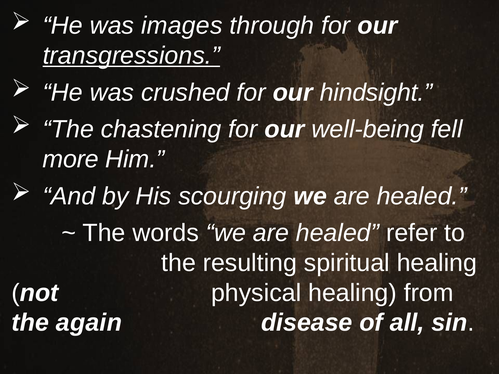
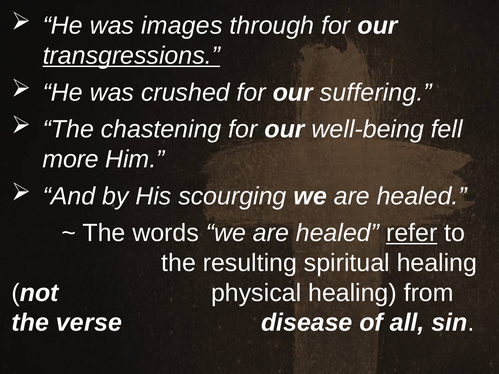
hindsight: hindsight -> suffering (376, 93)
refer underline: none -> present (412, 233)
again: again -> verse (89, 323)
